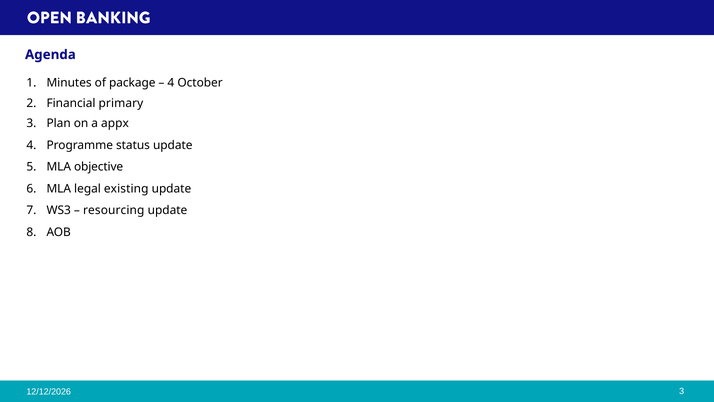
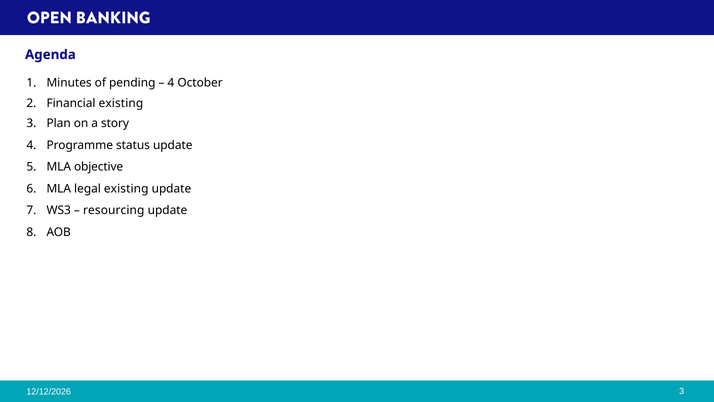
package: package -> pending (132, 83)
Financial primary: primary -> existing (121, 103)
appx: appx -> story (115, 123)
